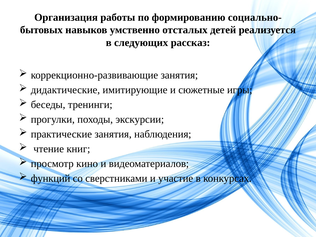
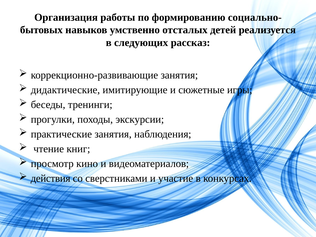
функций: функций -> действия (51, 178)
